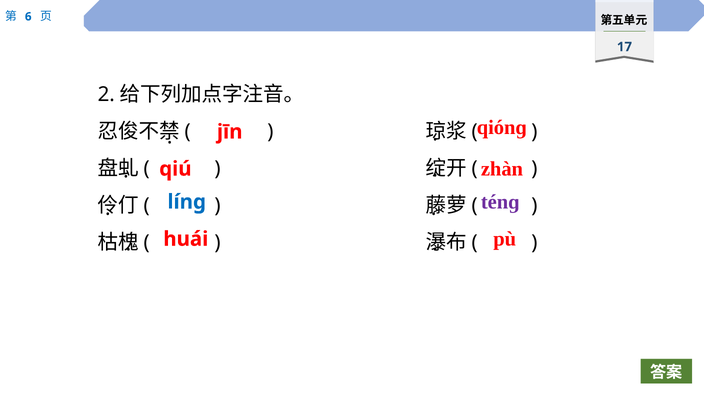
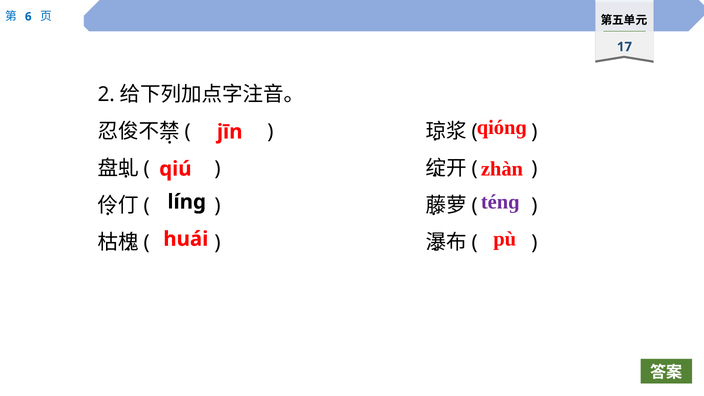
líng colour: blue -> black (187, 202)
